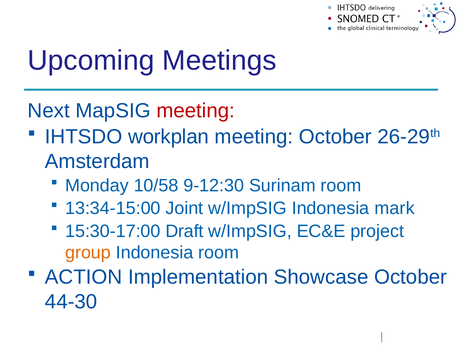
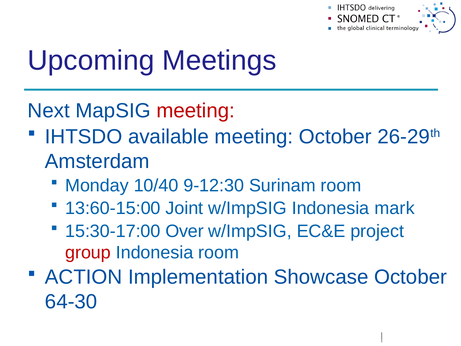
workplan: workplan -> available (168, 137)
10/58: 10/58 -> 10/40 (156, 185)
13:34-15:00: 13:34-15:00 -> 13:60-15:00 (113, 208)
Draft: Draft -> Over (184, 231)
group colour: orange -> red (88, 252)
44-30: 44-30 -> 64-30 (71, 302)
